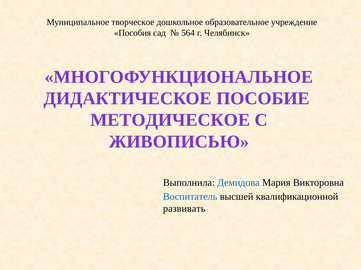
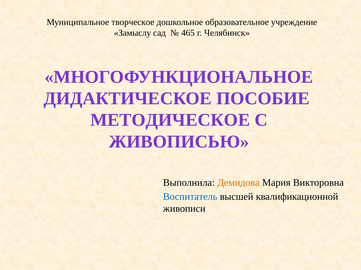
Пособия: Пособия -> Замыслу (133, 33)
564: 564 -> 465 (188, 33)
Демидова colour: blue -> orange (238, 183)
развивать: развивать -> живописи (184, 209)
